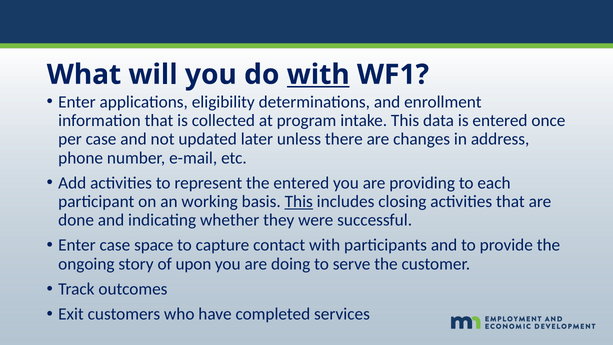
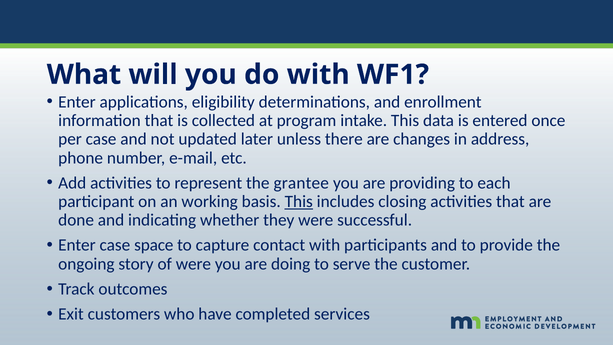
with underline: present -> none (318, 75)
the entered: entered -> grantee (301, 183)
of upon: upon -> were (193, 264)
